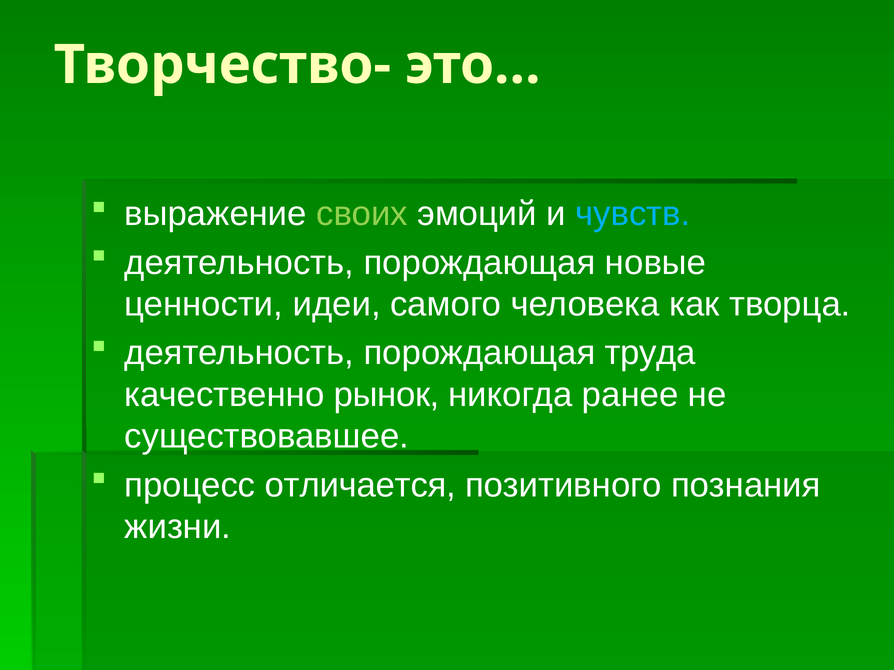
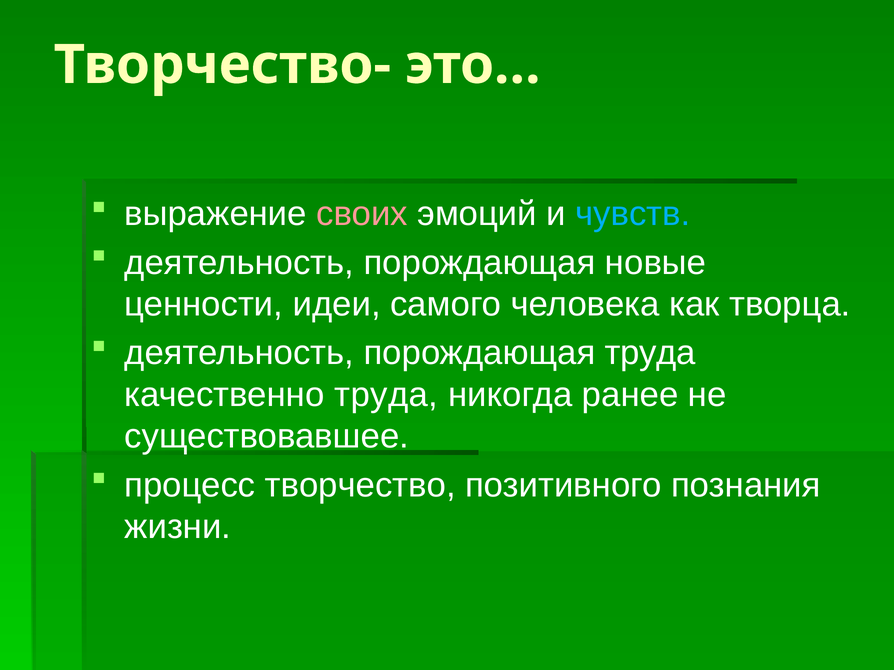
своих colour: light green -> pink (362, 214)
качественно рынок: рынок -> труда (386, 395)
отличается: отличается -> творчество (360, 485)
